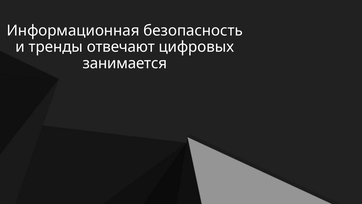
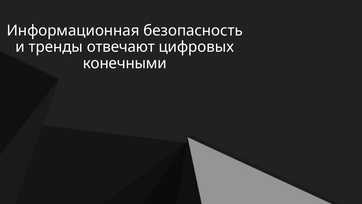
занимается: занимается -> конечными (125, 63)
